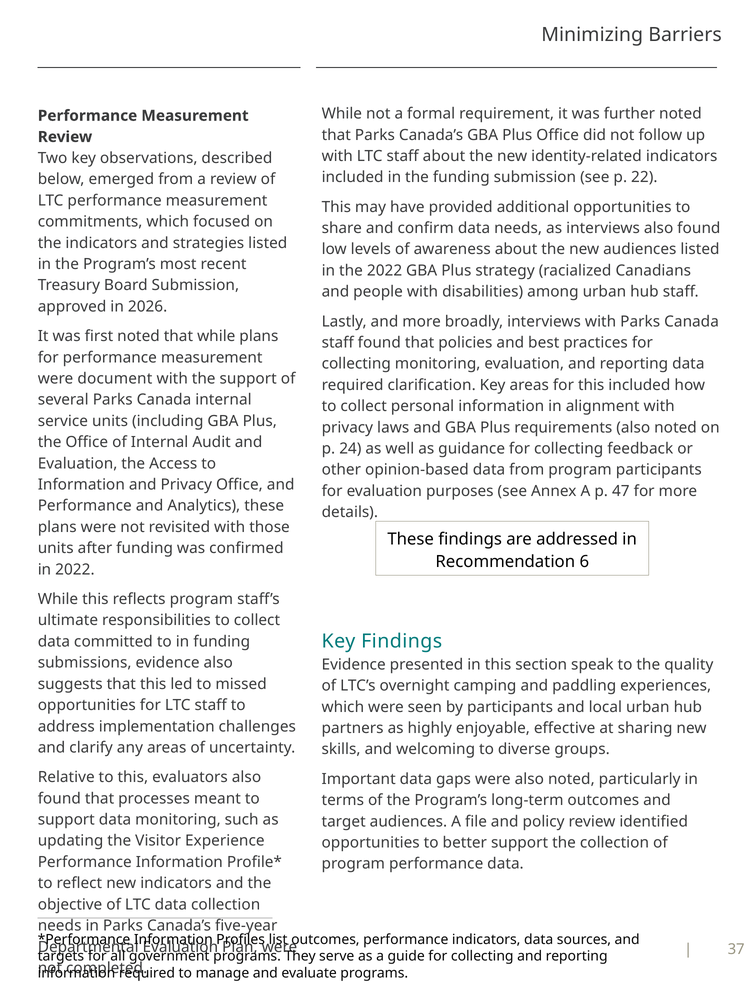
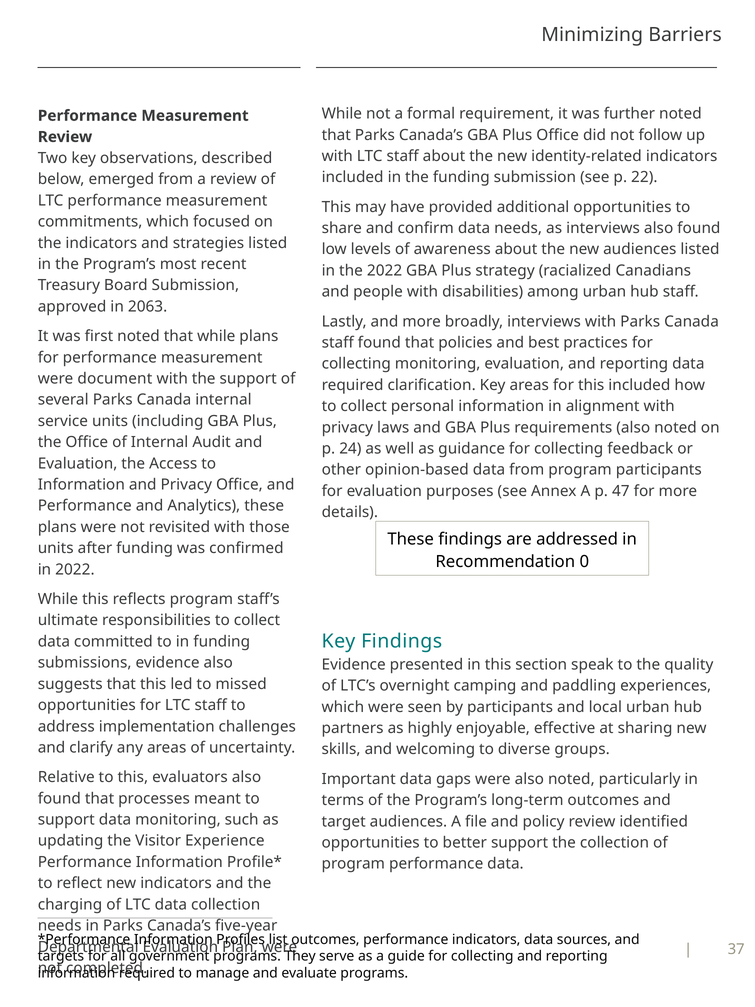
2026: 2026 -> 2063 (148, 307)
6: 6 -> 0 (584, 561)
objective: objective -> charging (70, 904)
